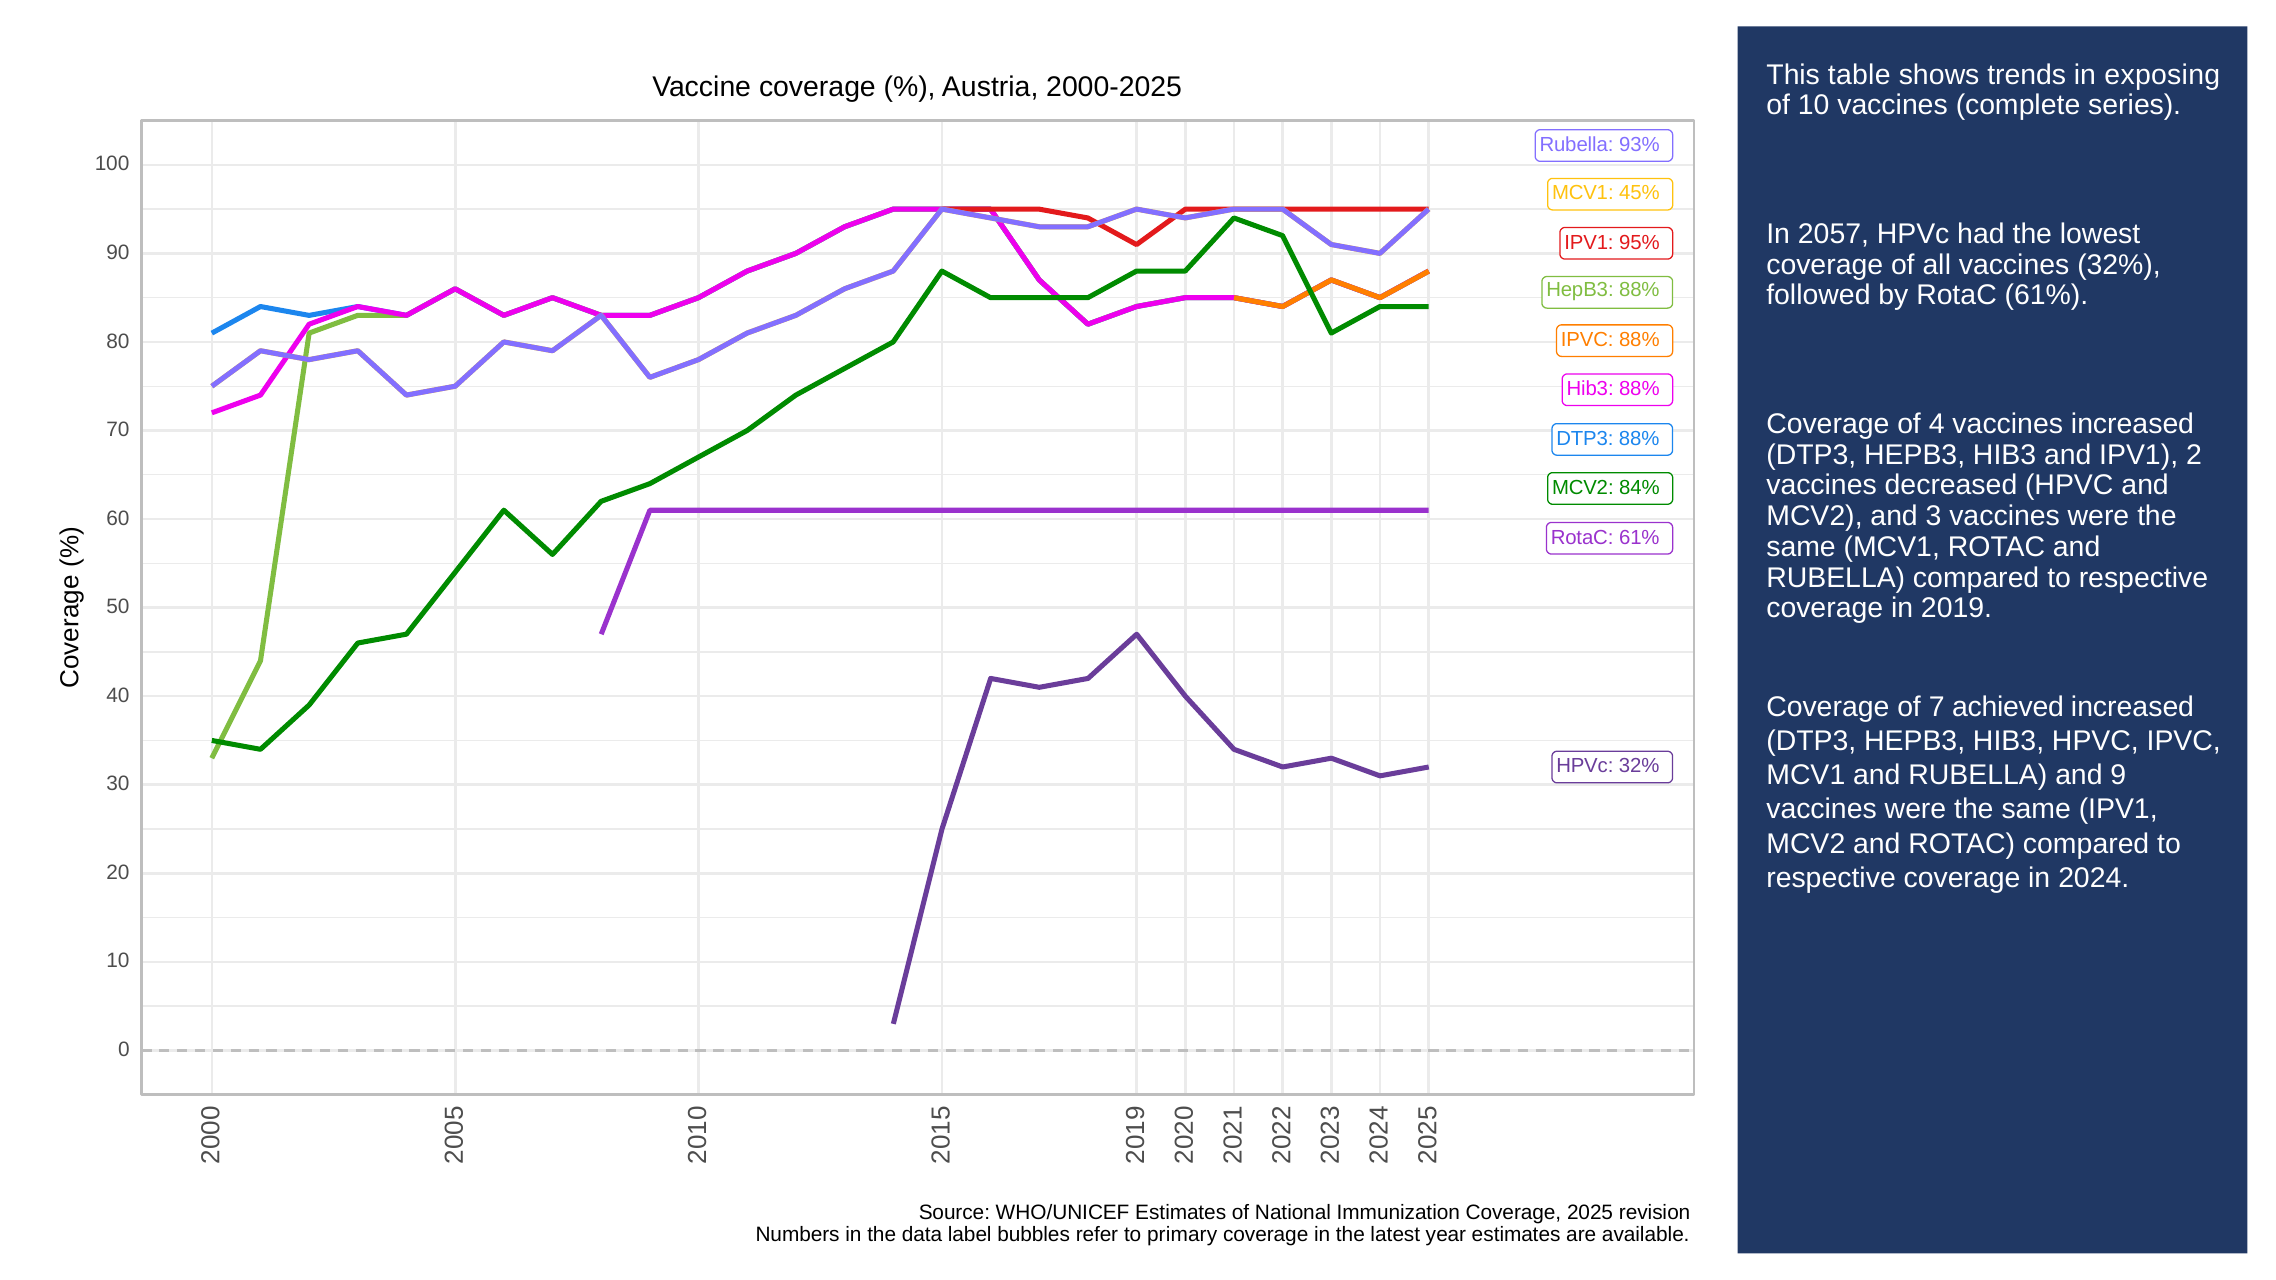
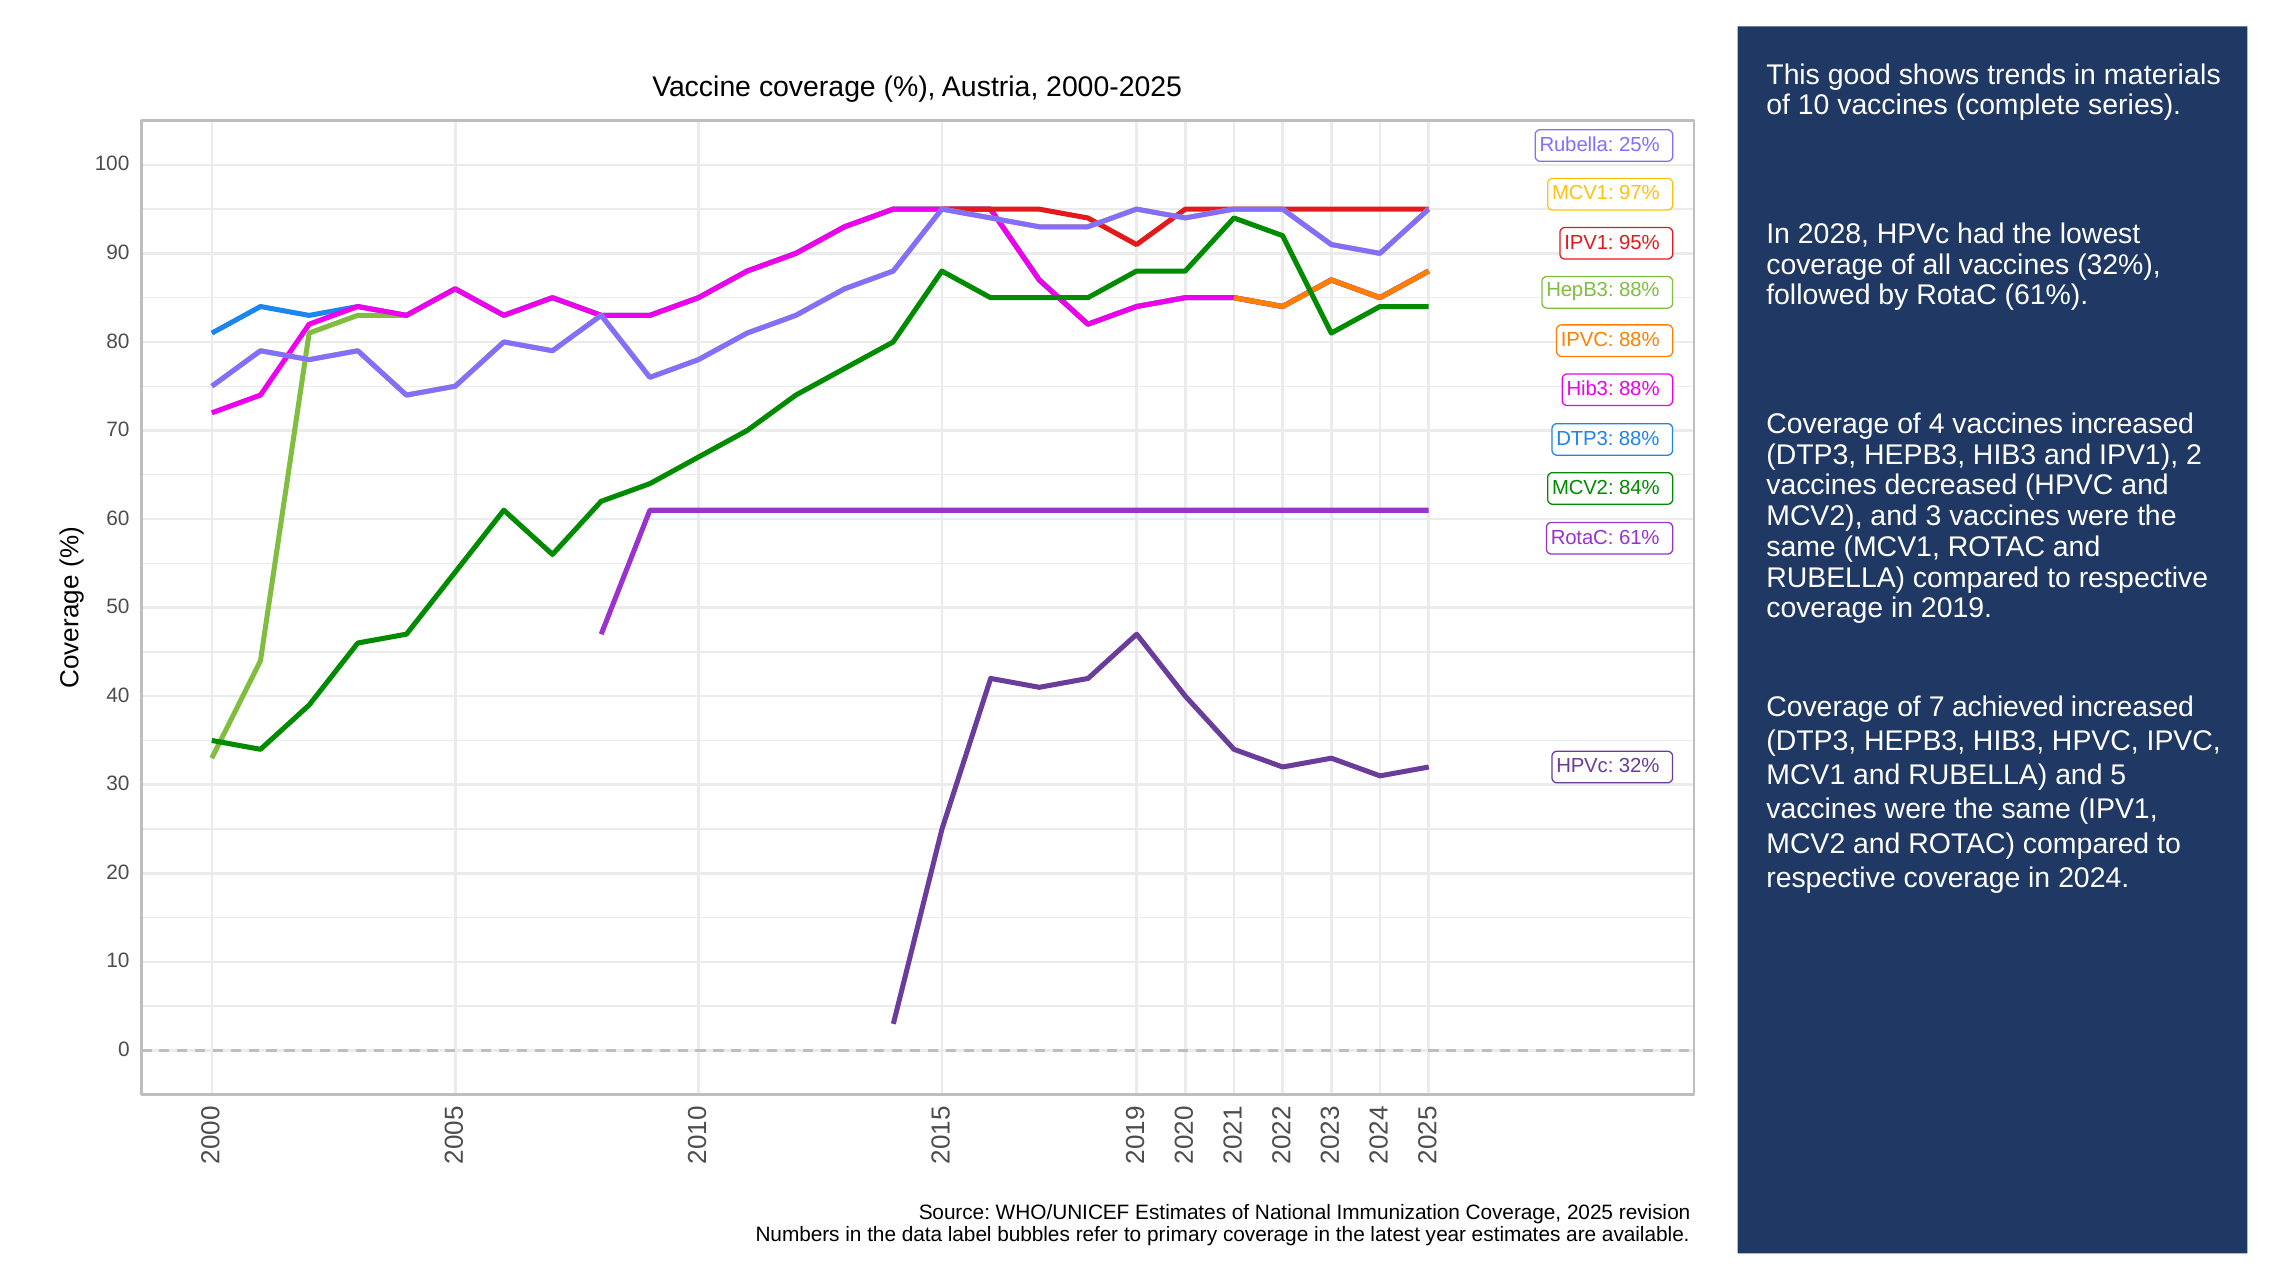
table: table -> good (1859, 75)
exposing: exposing -> materials (2162, 75)
93%: 93% -> 25% (1639, 145)
45%: 45% -> 97% (1639, 193)
2057: 2057 -> 2028 (1833, 234)
and 9: 9 -> 5 (2118, 776)
